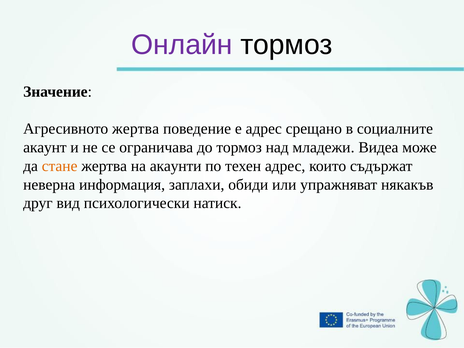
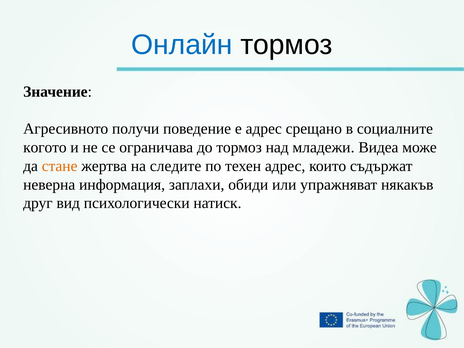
Онлайн colour: purple -> blue (182, 45)
Агресивното жертва: жертва -> получи (136, 129)
акаунт: акаунт -> когото (45, 147)
акаунти: акаунти -> следите (176, 166)
